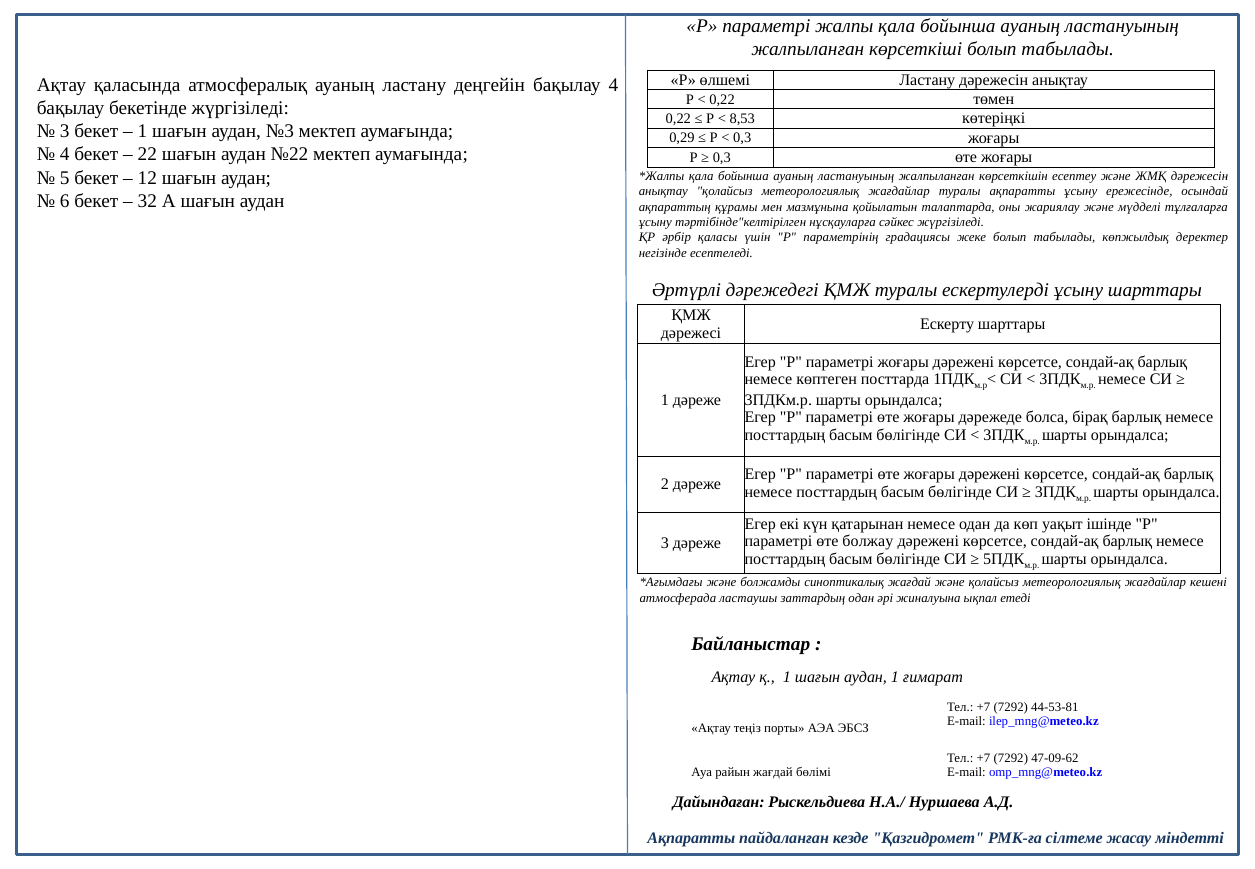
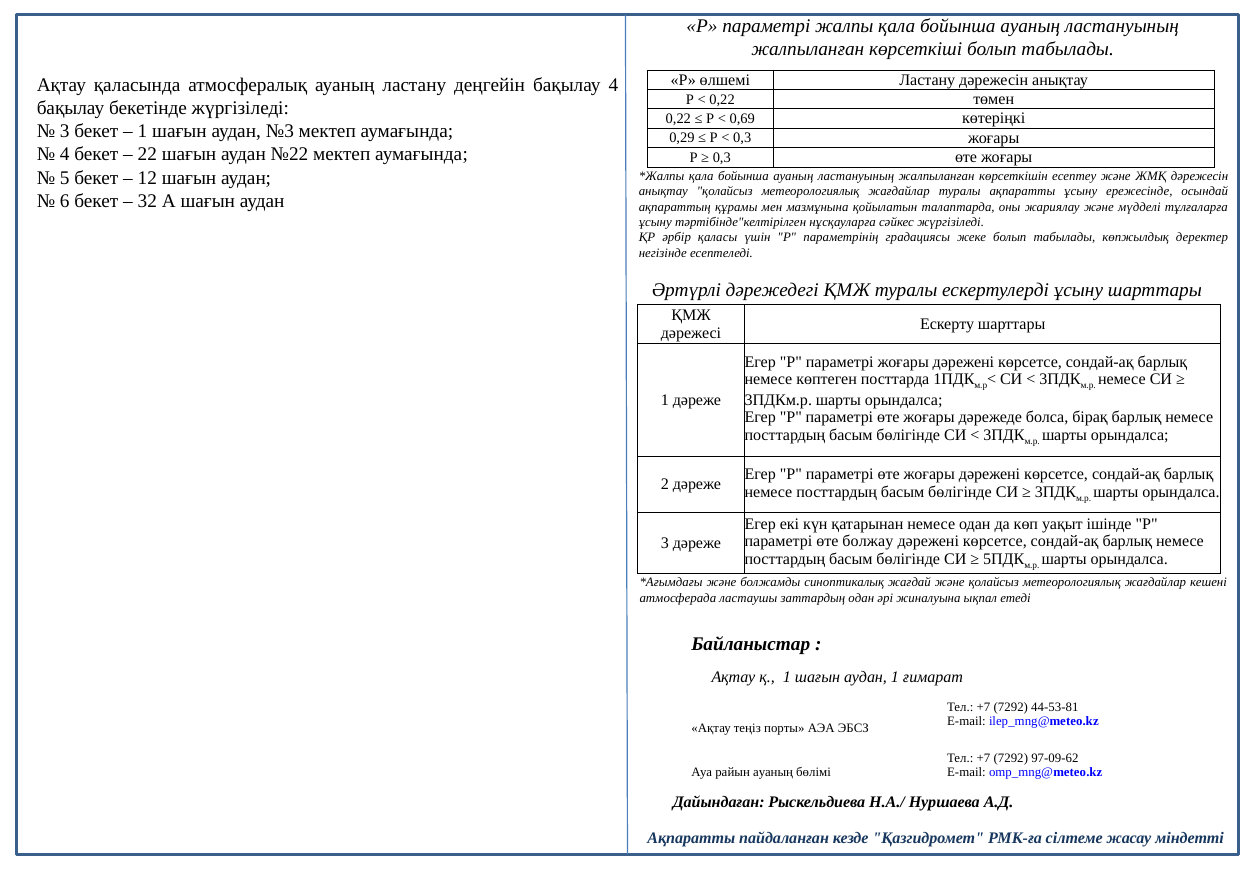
8,53: 8,53 -> 0,69 (742, 119)
47-09-62: 47-09-62 -> 97-09-62 (1055, 758)
райын жағдай: жағдай -> ауаның (773, 772)
